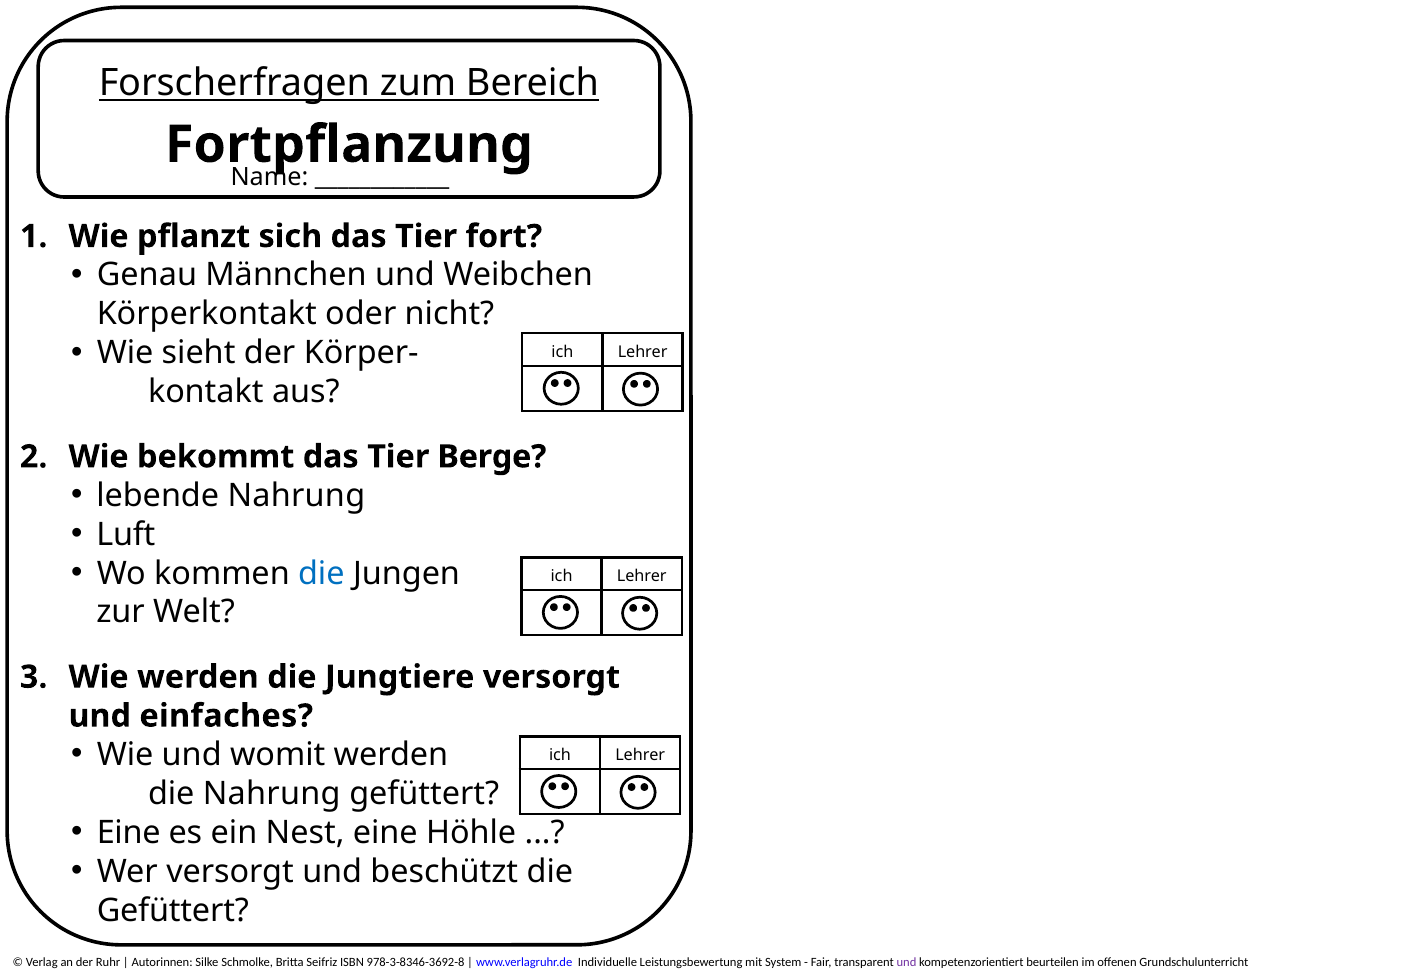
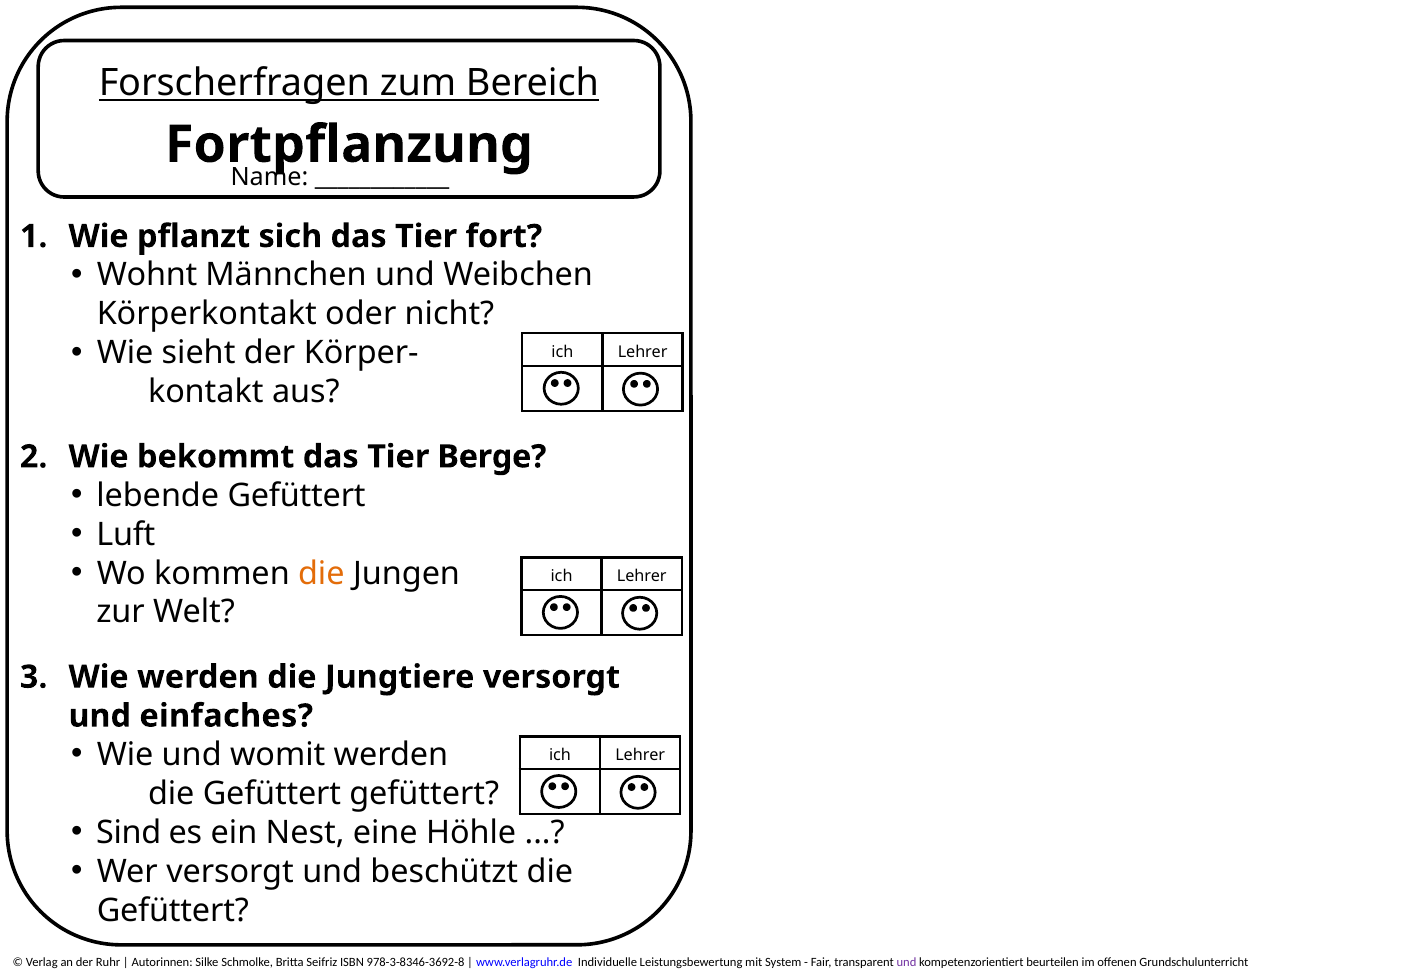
Genau: Genau -> Wohnt (147, 275)
lebende Nahrung: Nahrung -> Gefüttert (297, 495)
die colour: blue -> orange (321, 573)
Nahrung: Nahrung -> Gefüttert (272, 793)
Eine: Eine -> Sind (129, 832)
